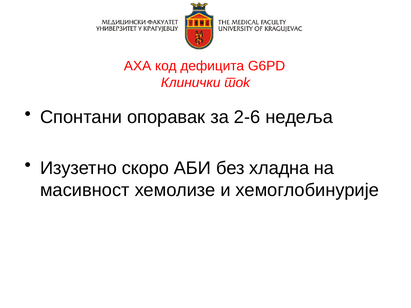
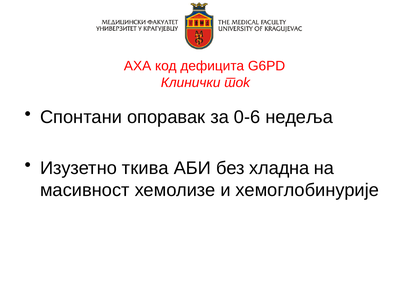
2-6: 2-6 -> 0-6 (247, 117)
скоро: скоро -> ткива (145, 168)
